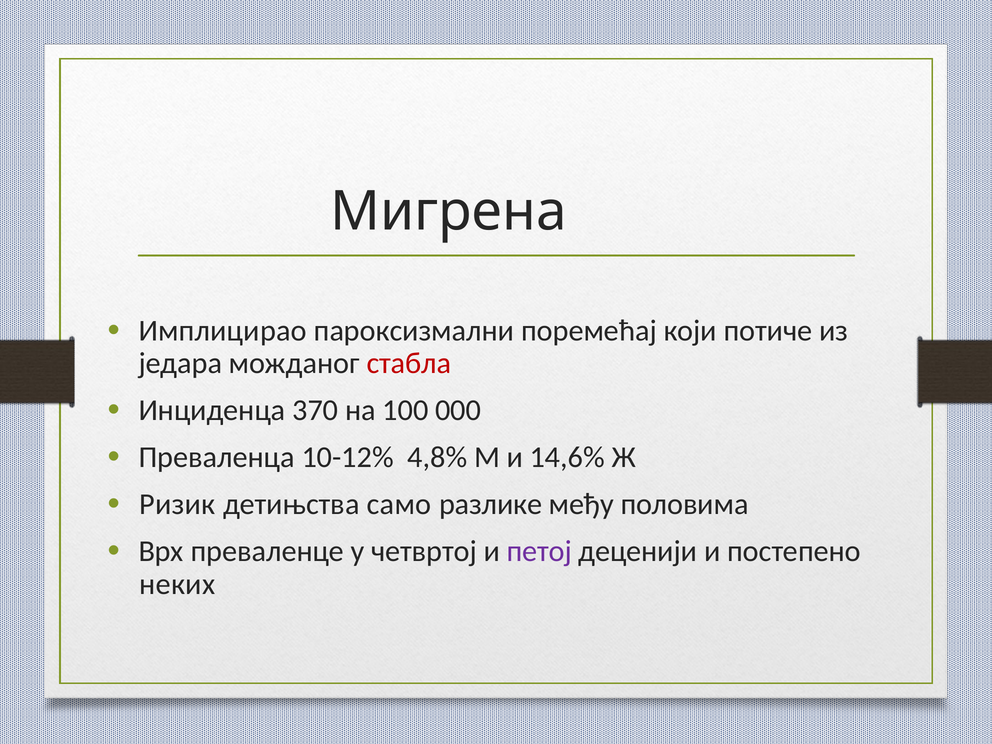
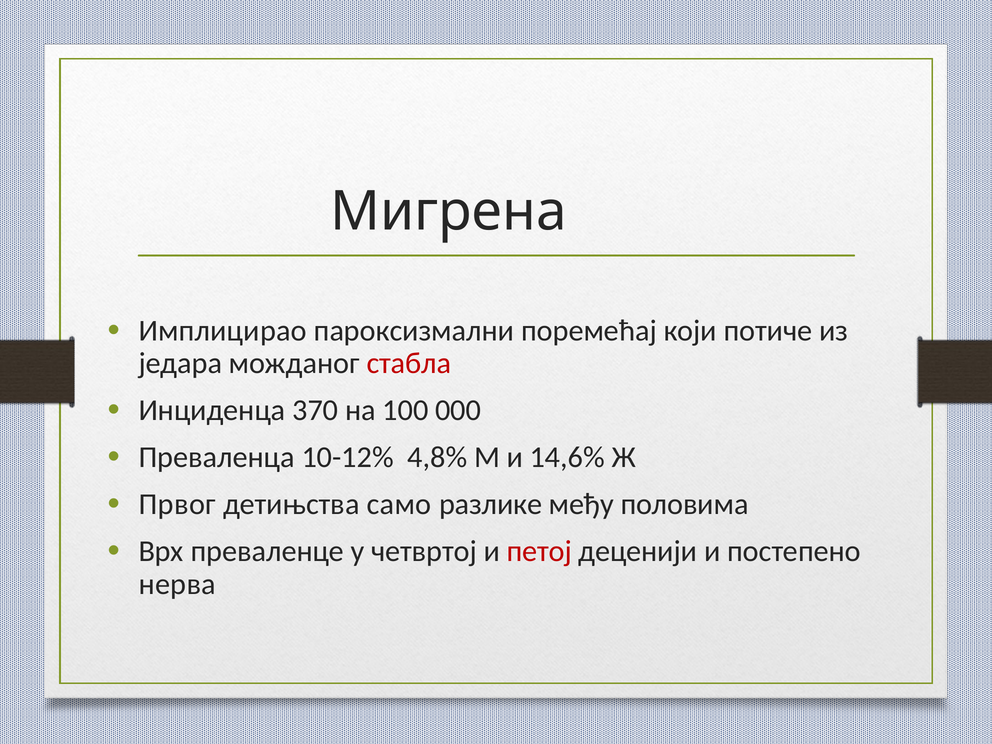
Ризик: Ризик -> Првог (177, 504)
петој colour: purple -> red (539, 551)
неких: неких -> нерва (177, 584)
